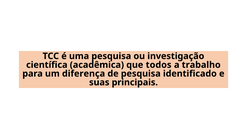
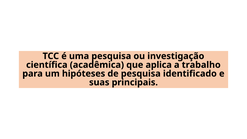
todos: todos -> aplica (159, 65)
diferença: diferença -> hipóteses (84, 74)
